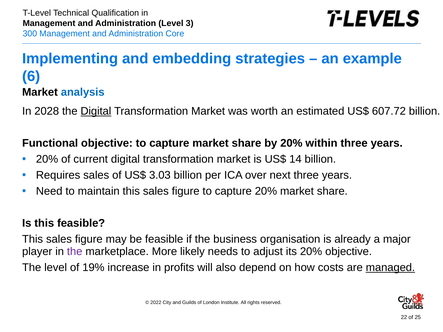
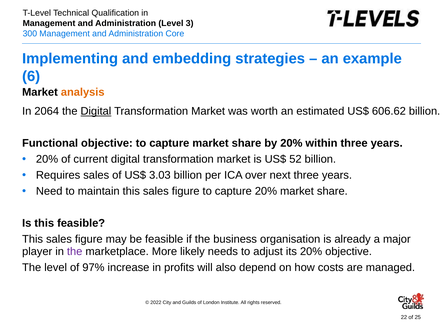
analysis colour: blue -> orange (83, 92)
2028: 2028 -> 2064 (47, 111)
607.72: 607.72 -> 606.62 (389, 111)
14: 14 -> 52 (295, 159)
19%: 19% -> 97% (93, 268)
managed underline: present -> none (390, 268)
